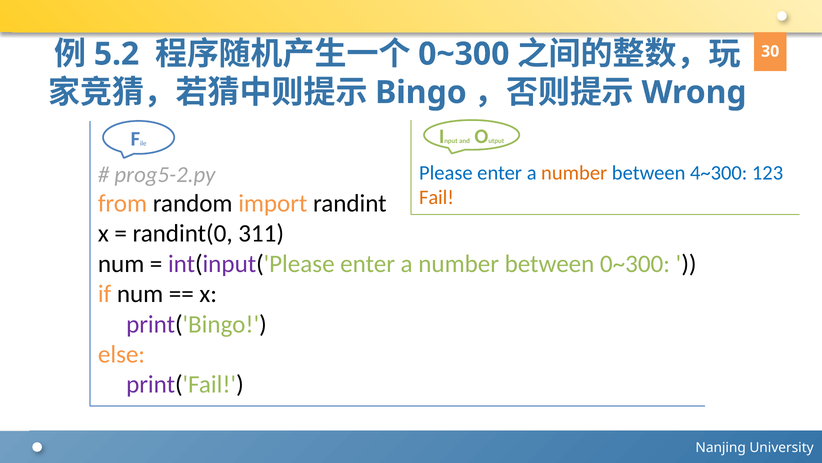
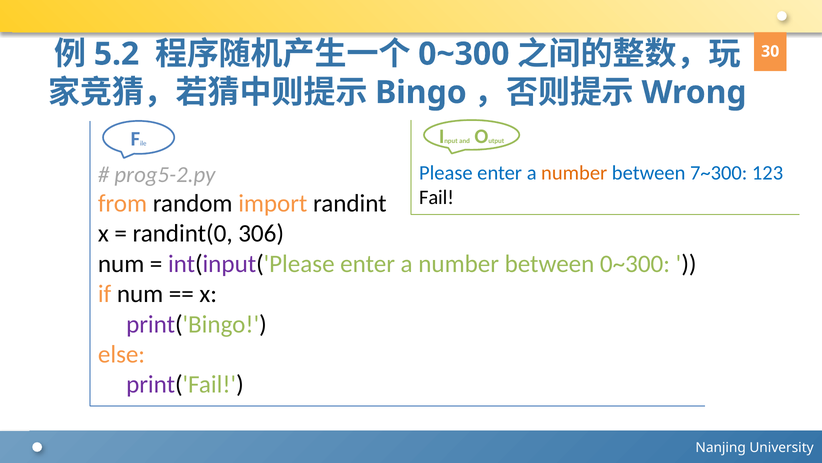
4~300: 4~300 -> 7~300 (719, 173)
Fail colour: orange -> black (437, 197)
311: 311 -> 306 (261, 233)
